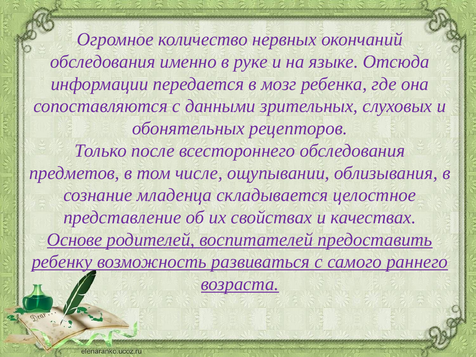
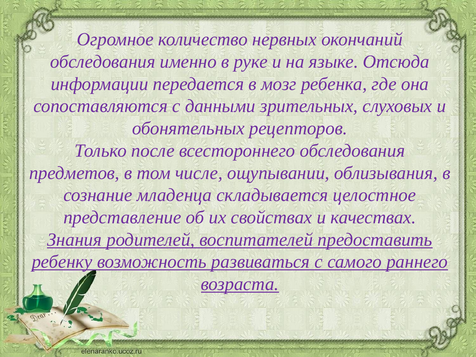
Основе: Основе -> Знания (74, 240)
